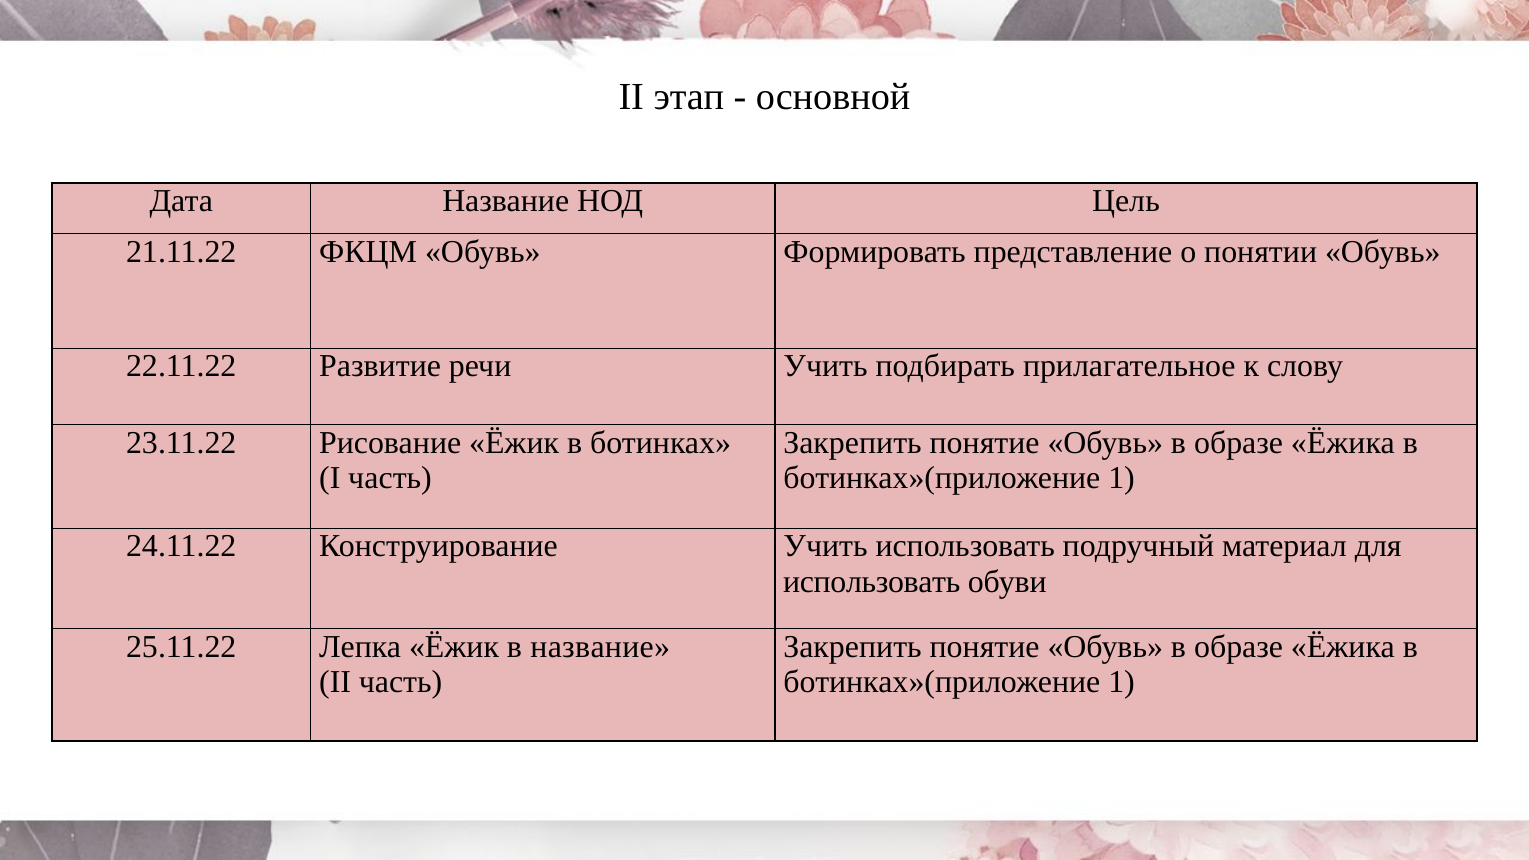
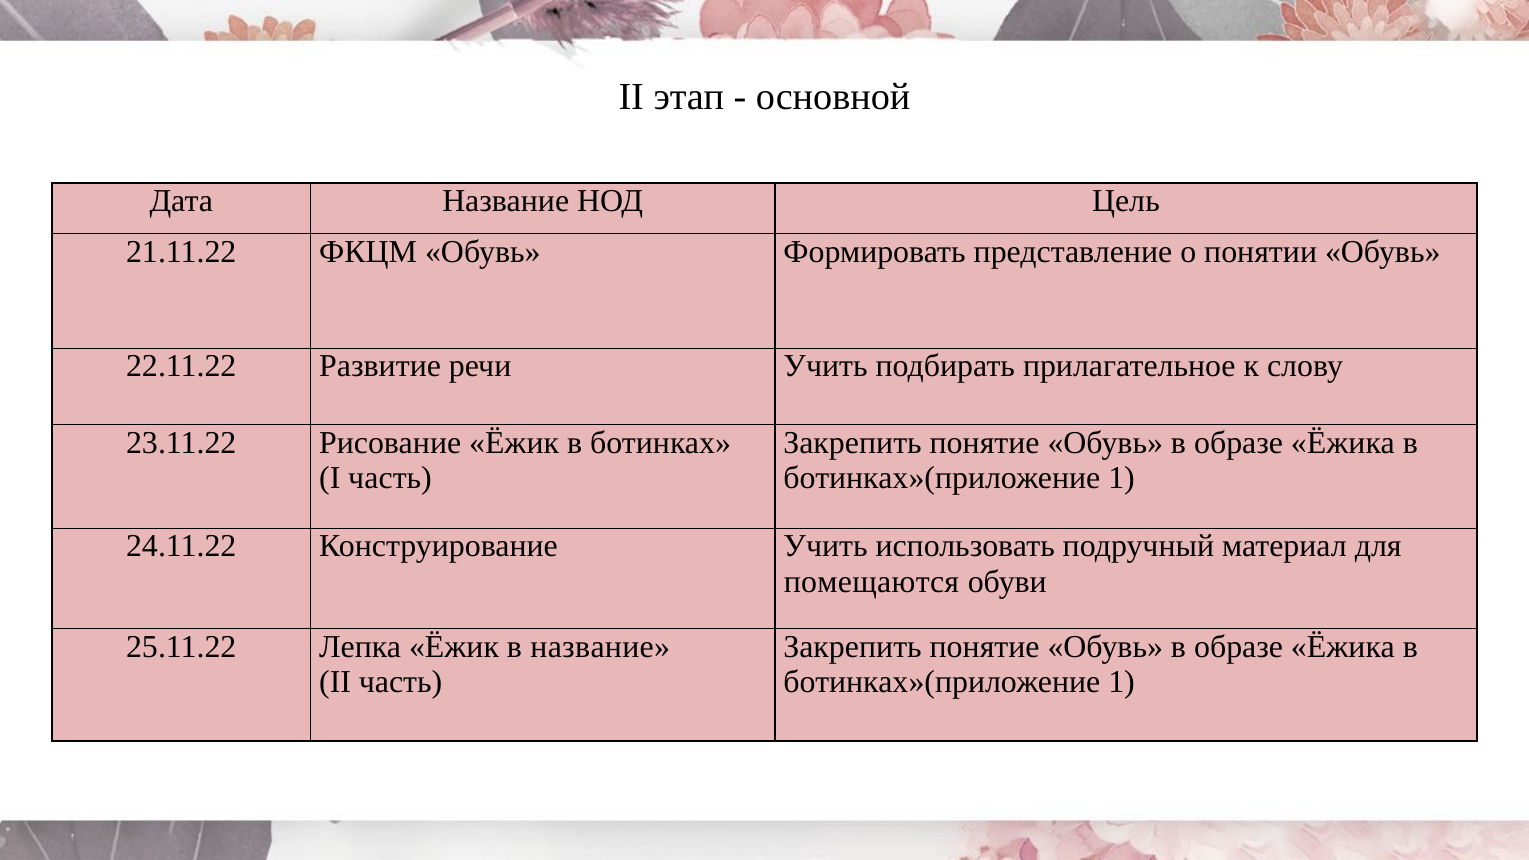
использовать: использовать -> помещаются (871, 582)
